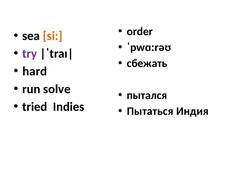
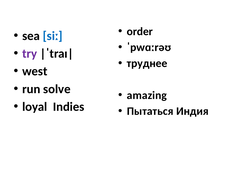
siː colour: orange -> blue (53, 36)
сбежать: сбежать -> труднее (147, 63)
hard: hard -> west (35, 71)
пытался: пытался -> amazing (147, 95)
tried: tried -> loyal (35, 107)
